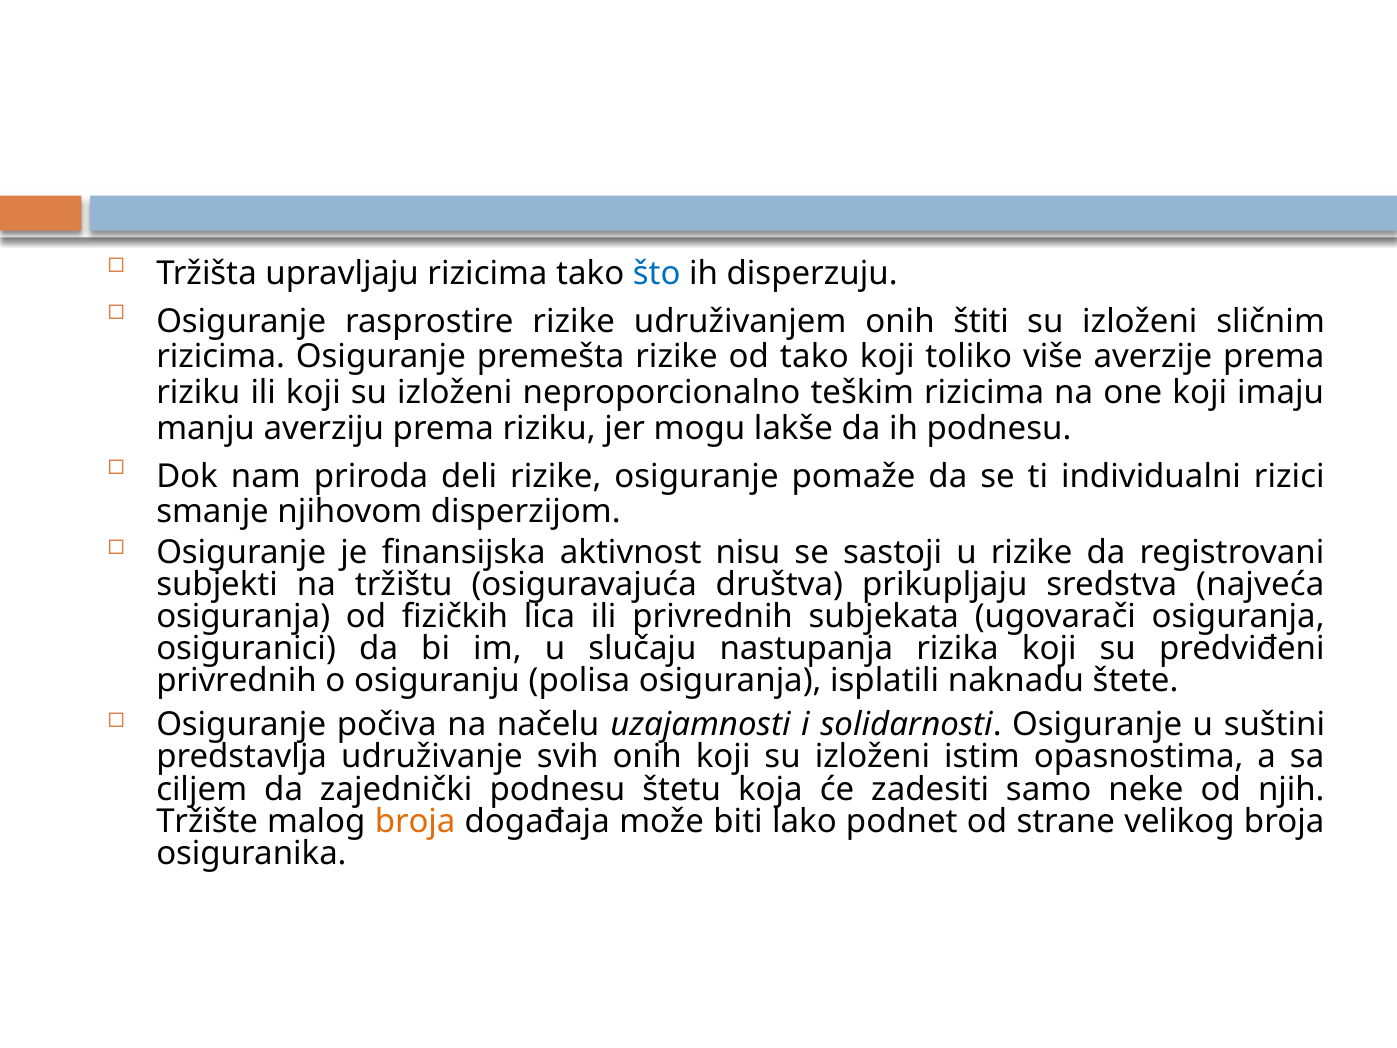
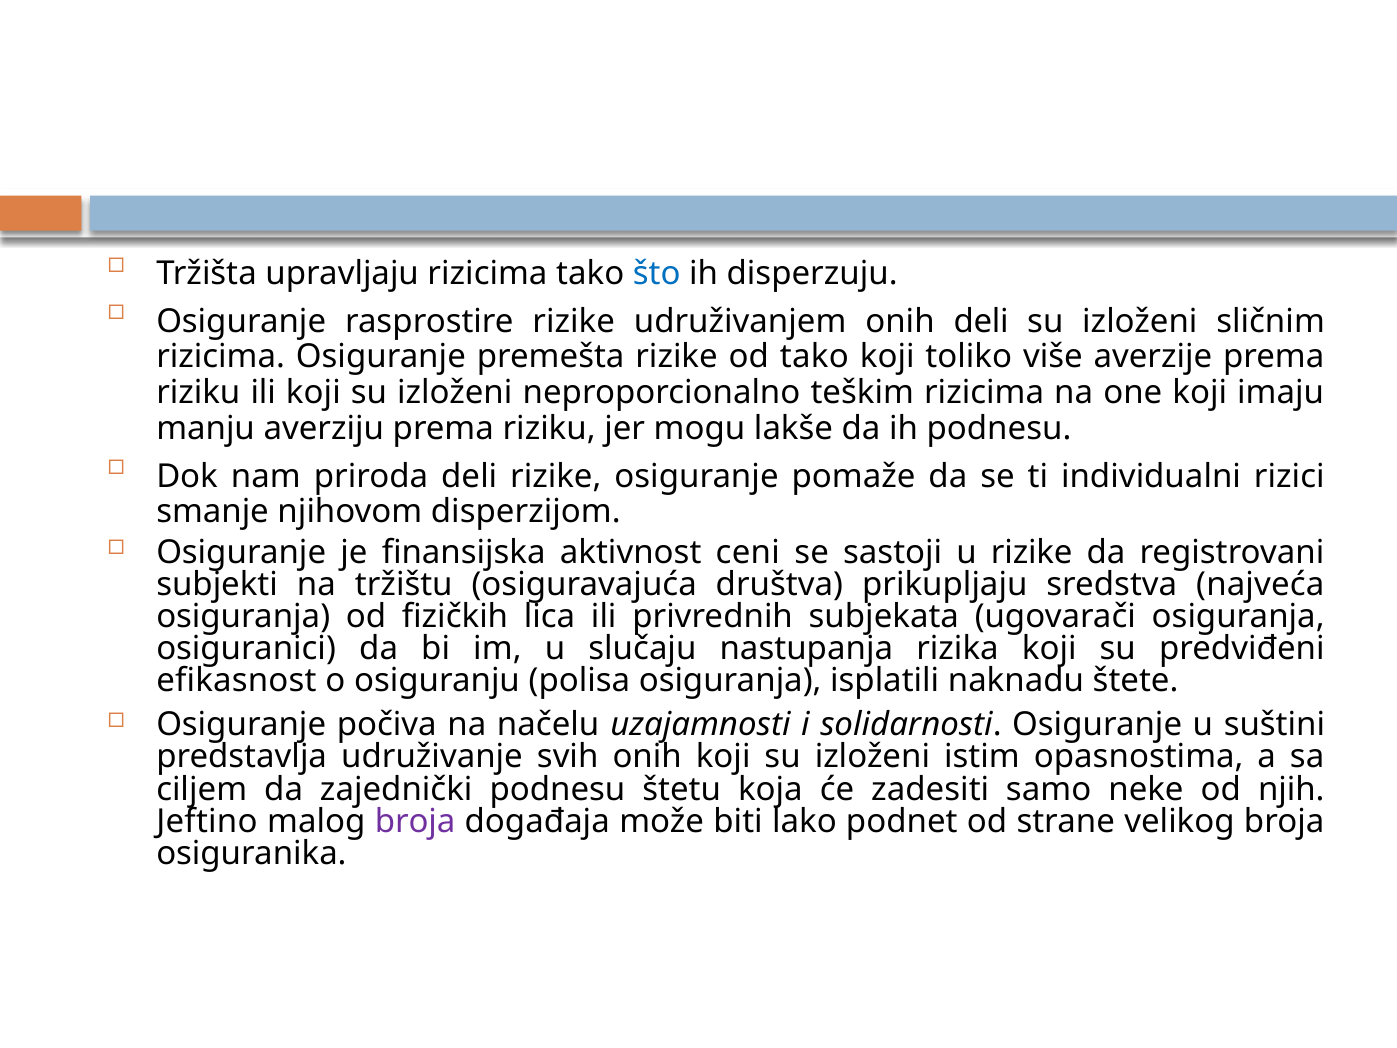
onih štiti: štiti -> deli (981, 321)
nisu: nisu -> ceni (748, 552)
privrednih: privrednih -> efikasnost (236, 681)
Tržište: Tržište -> Jeftino (207, 821)
broja colour: orange -> purple (415, 821)
